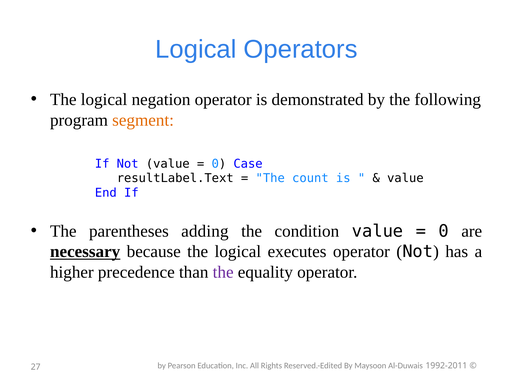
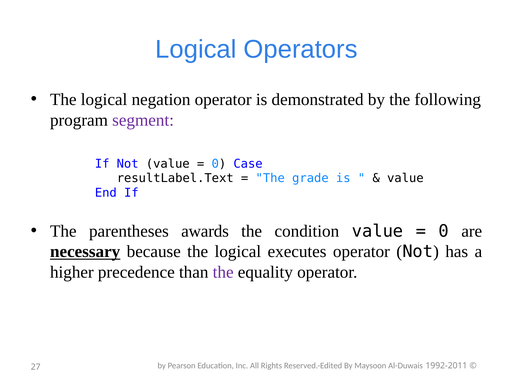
segment colour: orange -> purple (143, 120)
count: count -> grade (310, 178)
adding: adding -> awards (205, 231)
